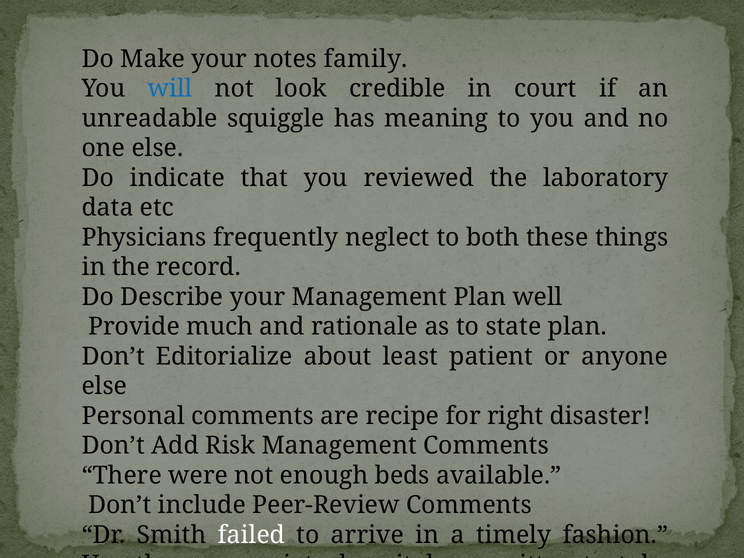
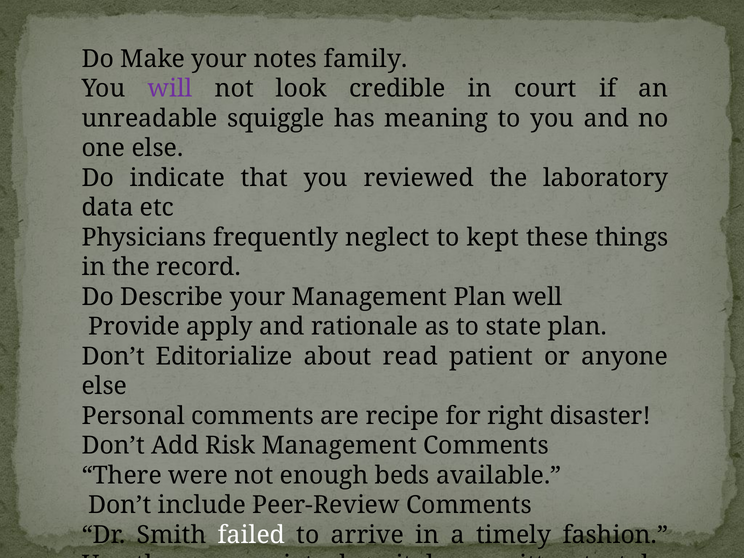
will colour: blue -> purple (170, 89)
both: both -> kept (493, 237)
much: much -> apply (220, 327)
least: least -> read (410, 356)
